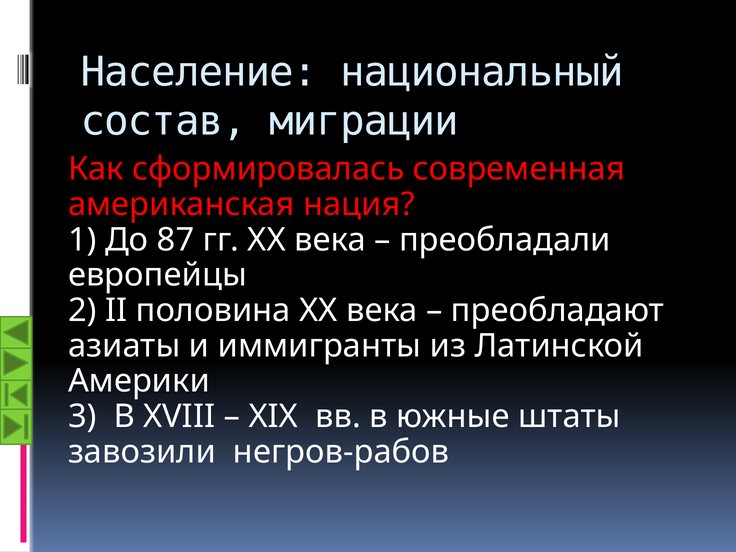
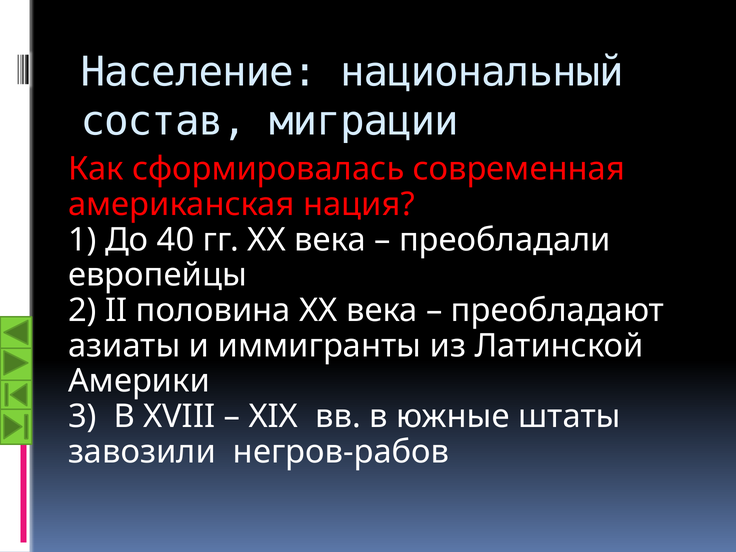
87: 87 -> 40 (176, 240)
